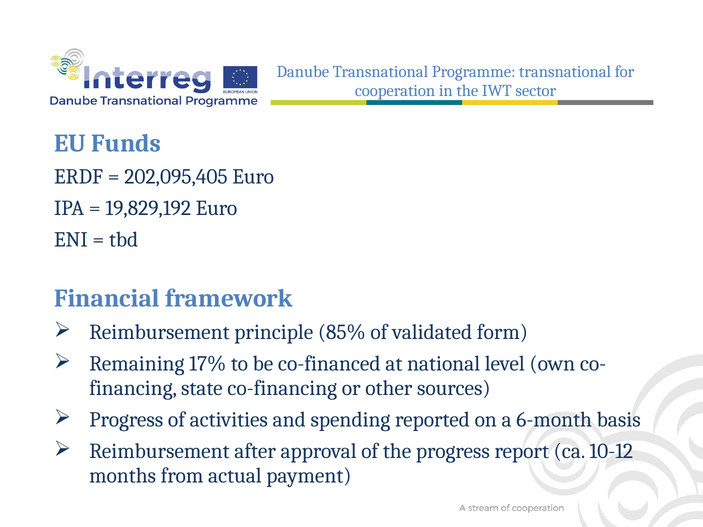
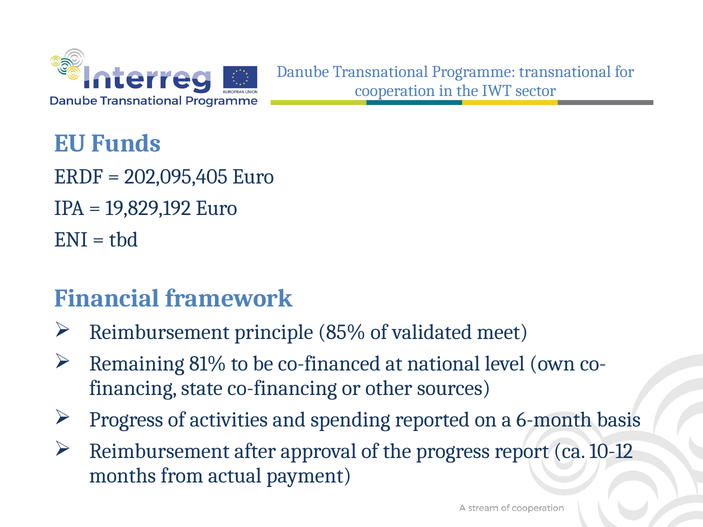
form: form -> meet (502, 332)
17%: 17% -> 81% (208, 364)
